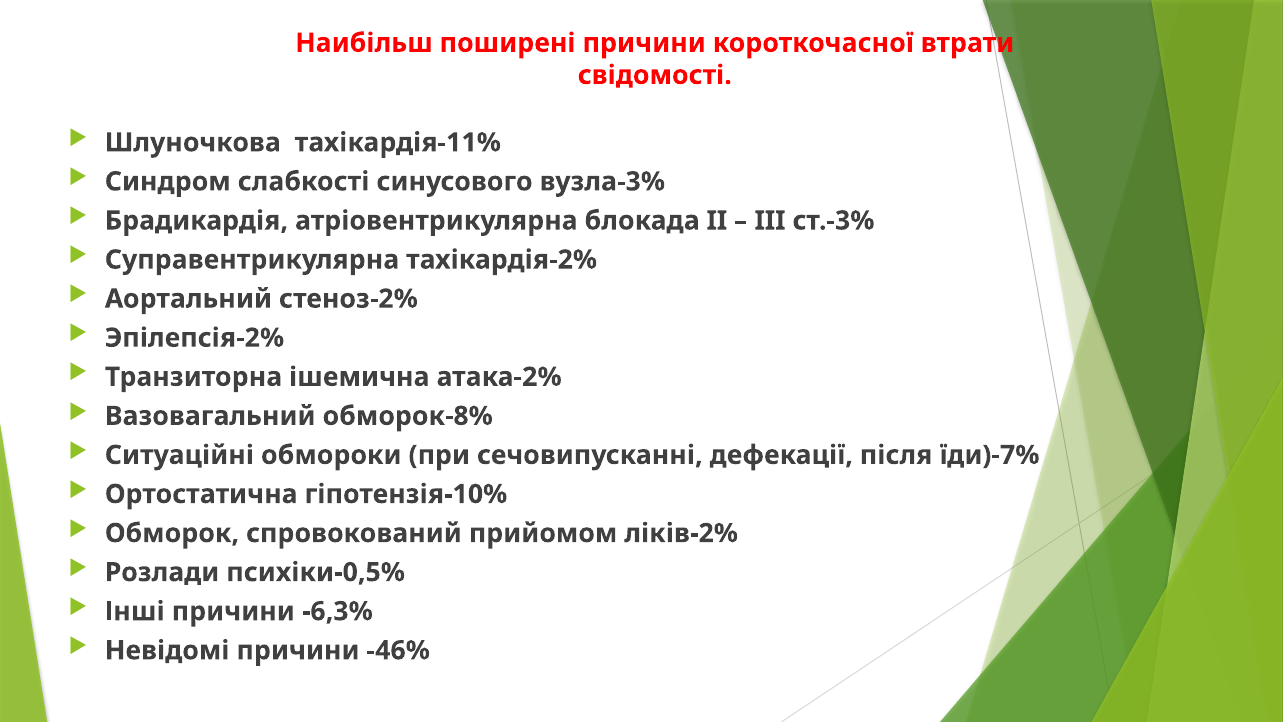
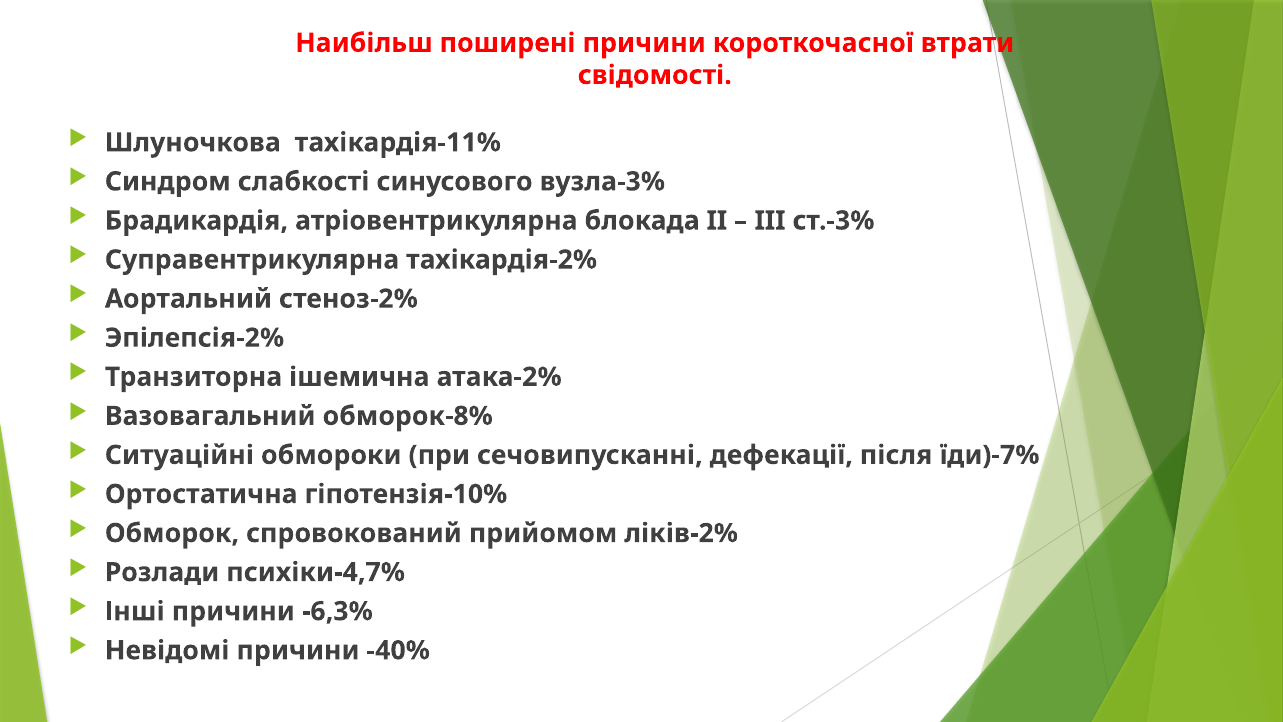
психіки-0,5%: психіки-0,5% -> психіки-4,7% (316, 572)
-46%: -46% -> -40% (398, 650)
